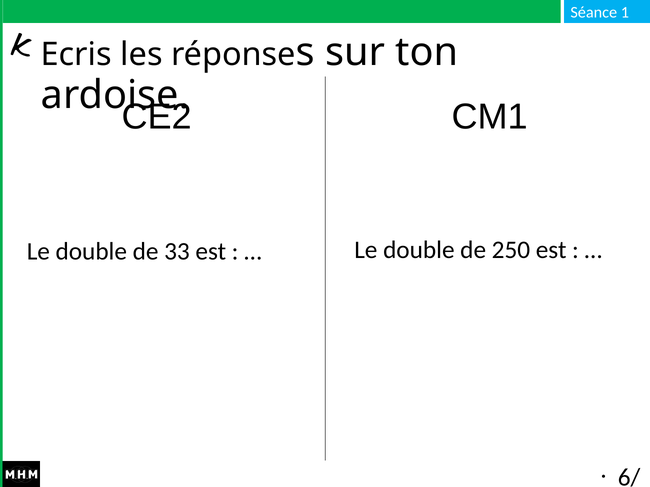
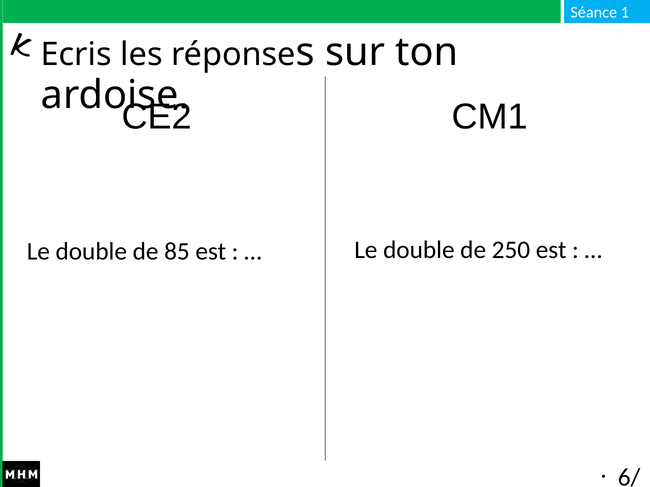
33: 33 -> 85 (177, 251)
